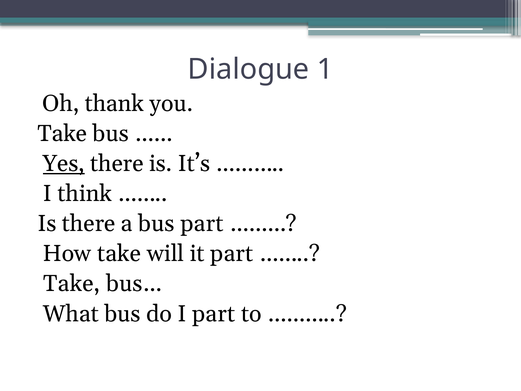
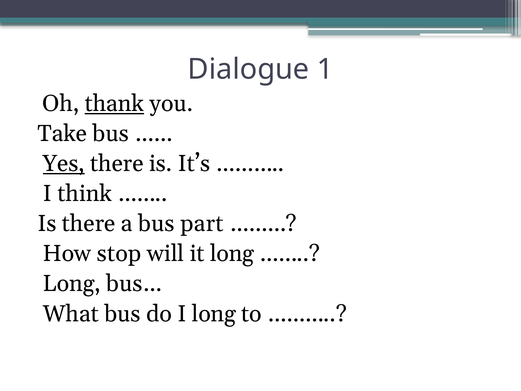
thank underline: none -> present (114, 104)
How take: take -> stop (119, 254)
it part: part -> long (232, 254)
Take: Take -> Long (72, 284)
I part: part -> long (214, 313)
